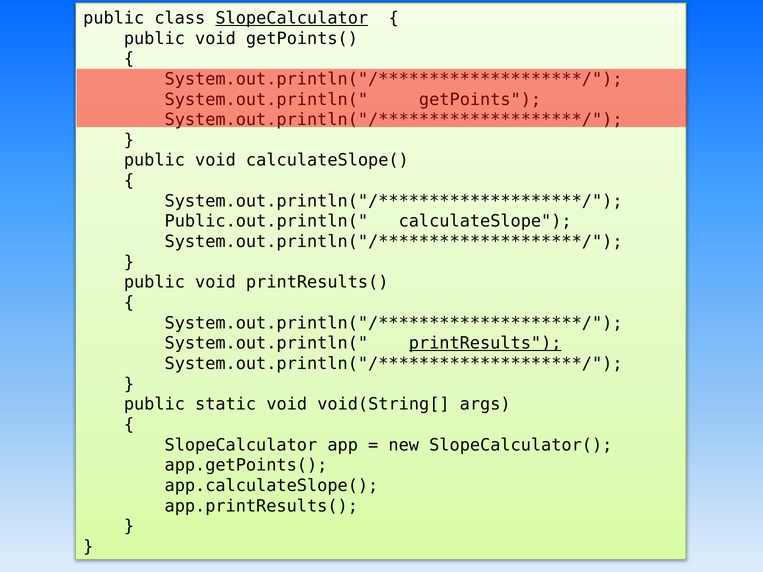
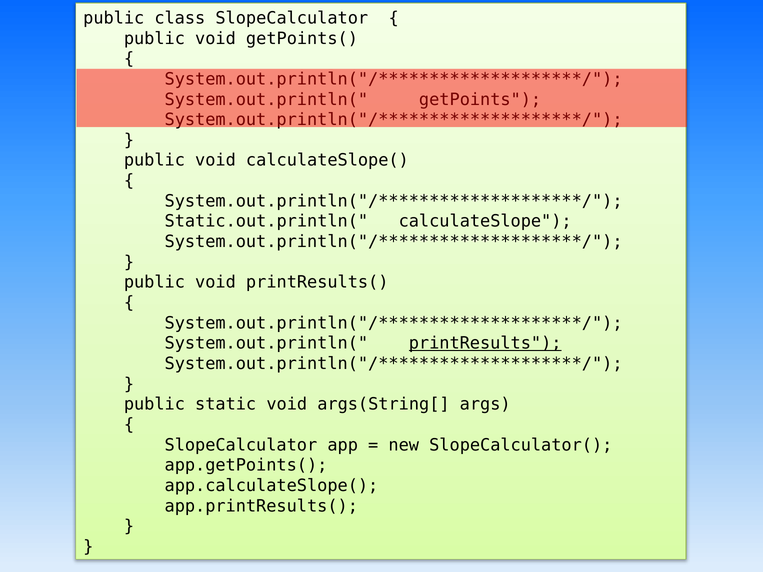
SlopeCalculator underline: present -> none (292, 18)
Public.out.println(: Public.out.println( -> Static.out.println( (266, 221)
void(String[: void(String[ -> args(String[ (383, 405)
